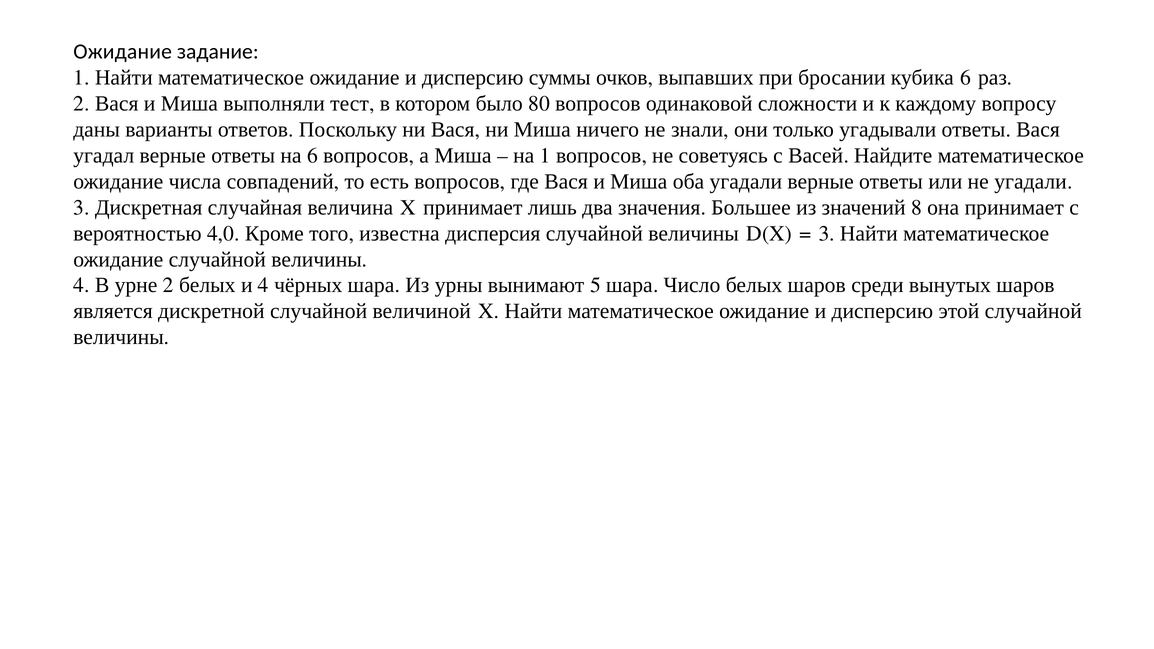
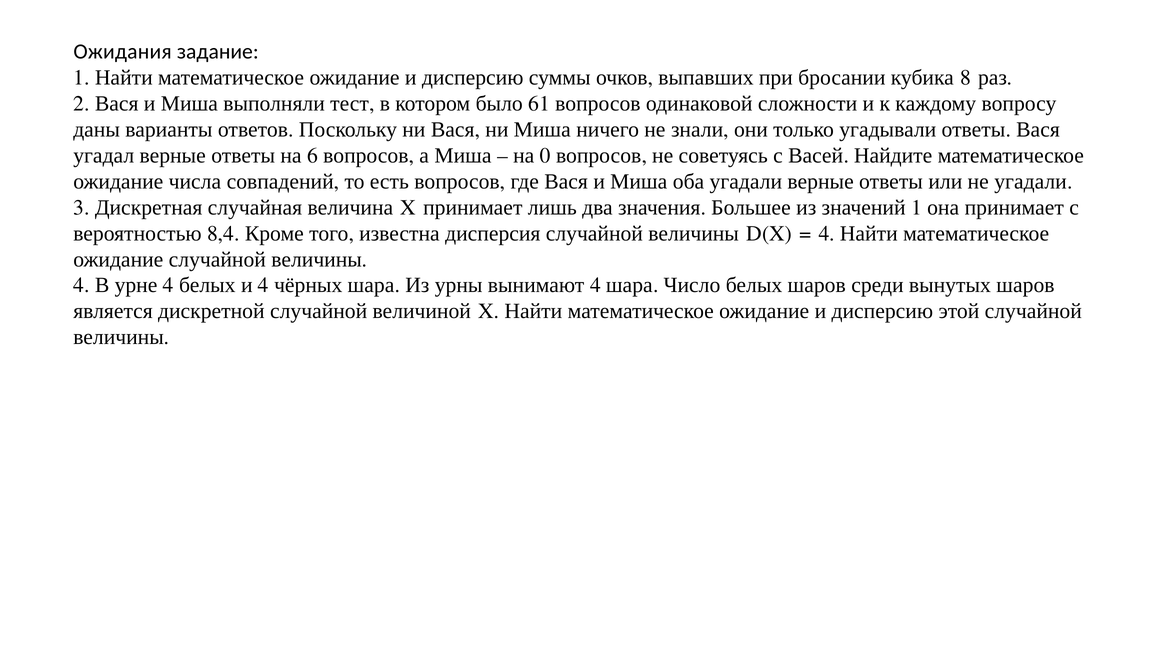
Ожидание: Ожидание -> Ожидания (123, 52)
6: 6 -> 8 (966, 78)
80: 80 -> 61 (539, 104)
1: 1 -> 0 (545, 156)
8: 8 -> 1 (917, 207)
4,0: 4,0 -> 8,4 (223, 233)
3: 3 -> 4 (827, 233)
2: 2 -> 4 (168, 285)
5: 5 -> 4 (595, 285)
